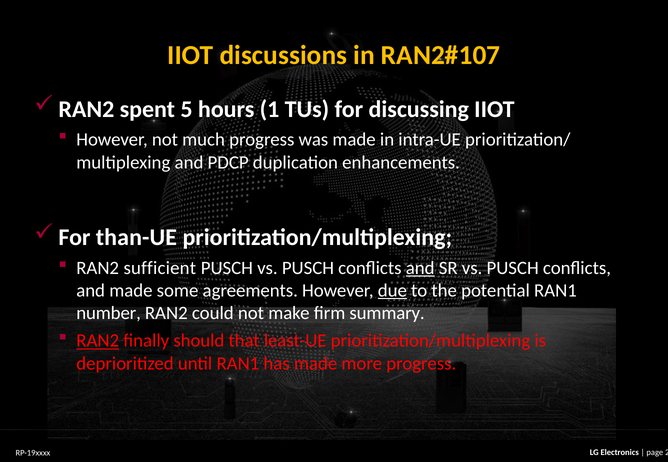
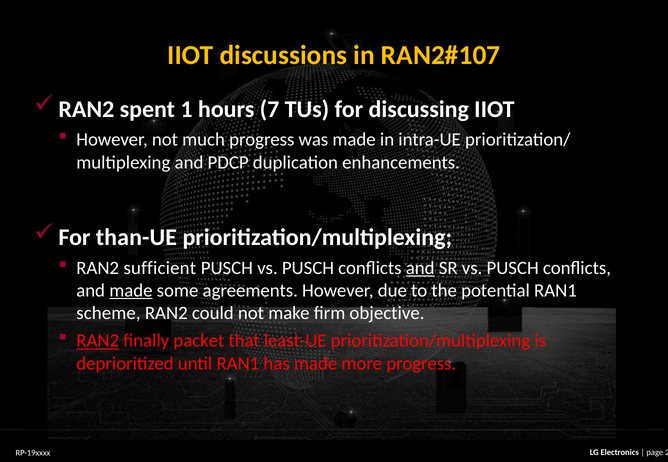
5: 5 -> 1 (187, 109)
1: 1 -> 7 (269, 109)
made underline: none -> present (131, 291)
due underline: present -> none (392, 291)
number: number -> scheme (108, 313)
summary: summary -> objective (387, 313)
should: should -> packet (199, 341)
